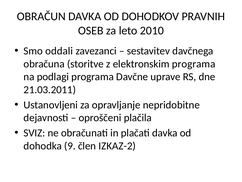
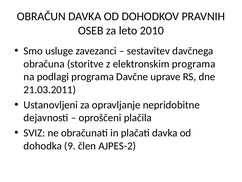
oddali: oddali -> usluge (59, 51)
IZKAZ-2: IZKAZ-2 -> AJPES-2 (117, 145)
